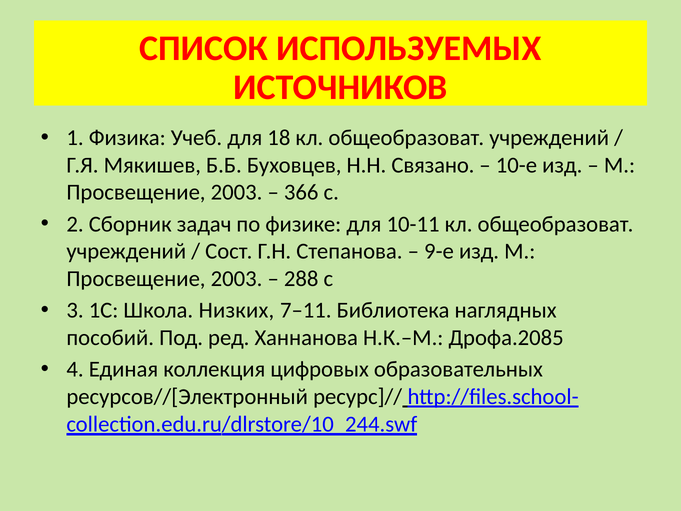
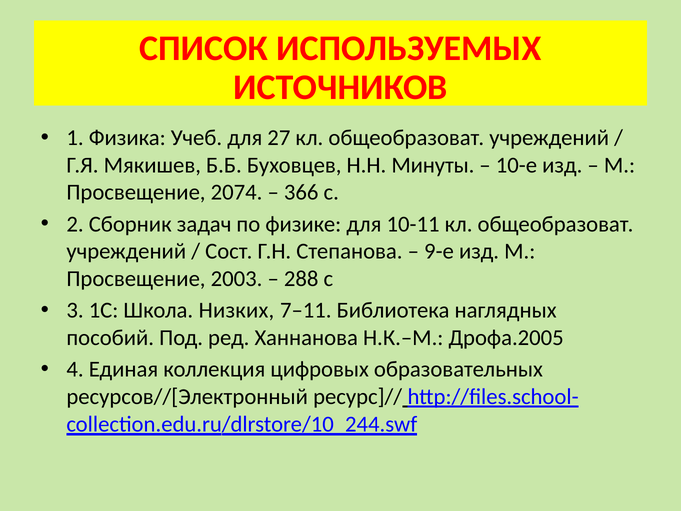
18: 18 -> 27 (279, 138)
Связано: Связано -> Минуты (433, 165)
2003: 2003 -> 2074 (237, 192)
Дрофа.2085: Дрофа.2085 -> Дрофа.2005 (506, 338)
